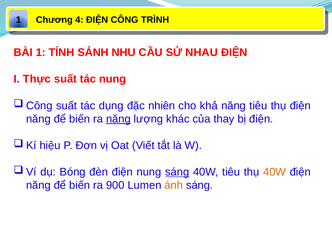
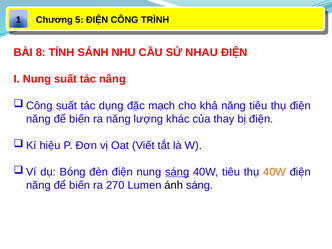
4: 4 -> 5 (79, 20)
BÀI 1: 1 -> 8 (41, 52)
I Thực: Thực -> Nung (37, 79)
tác nung: nung -> nâng (112, 79)
nhiên: nhiên -> mạch (162, 106)
năng underline: present -> none (118, 119)
900: 900 -> 270 (115, 185)
ánh colour: orange -> black (174, 185)
